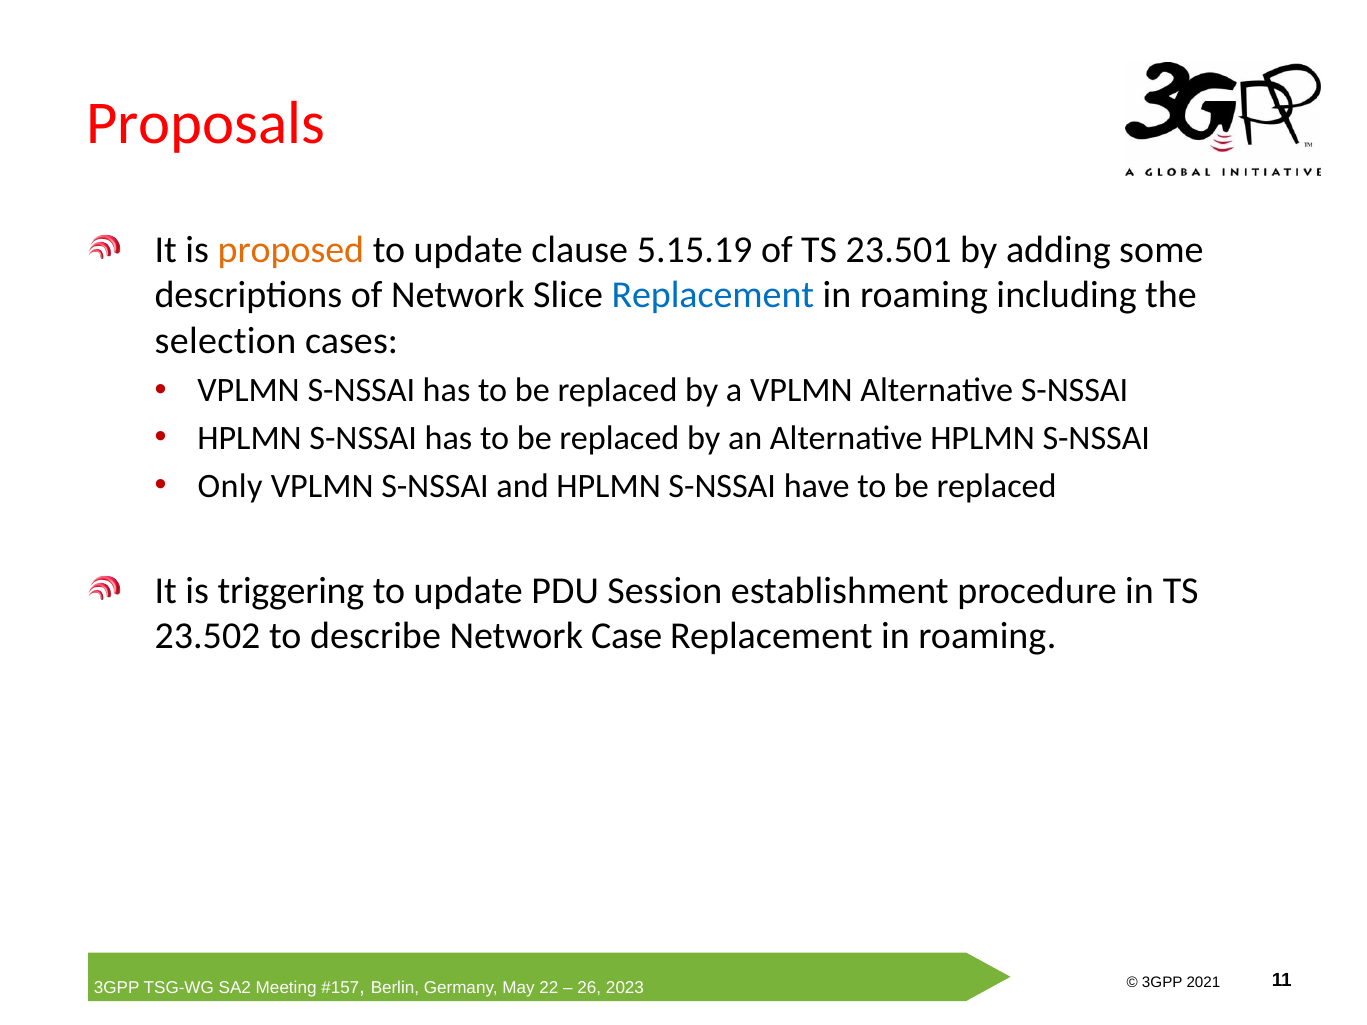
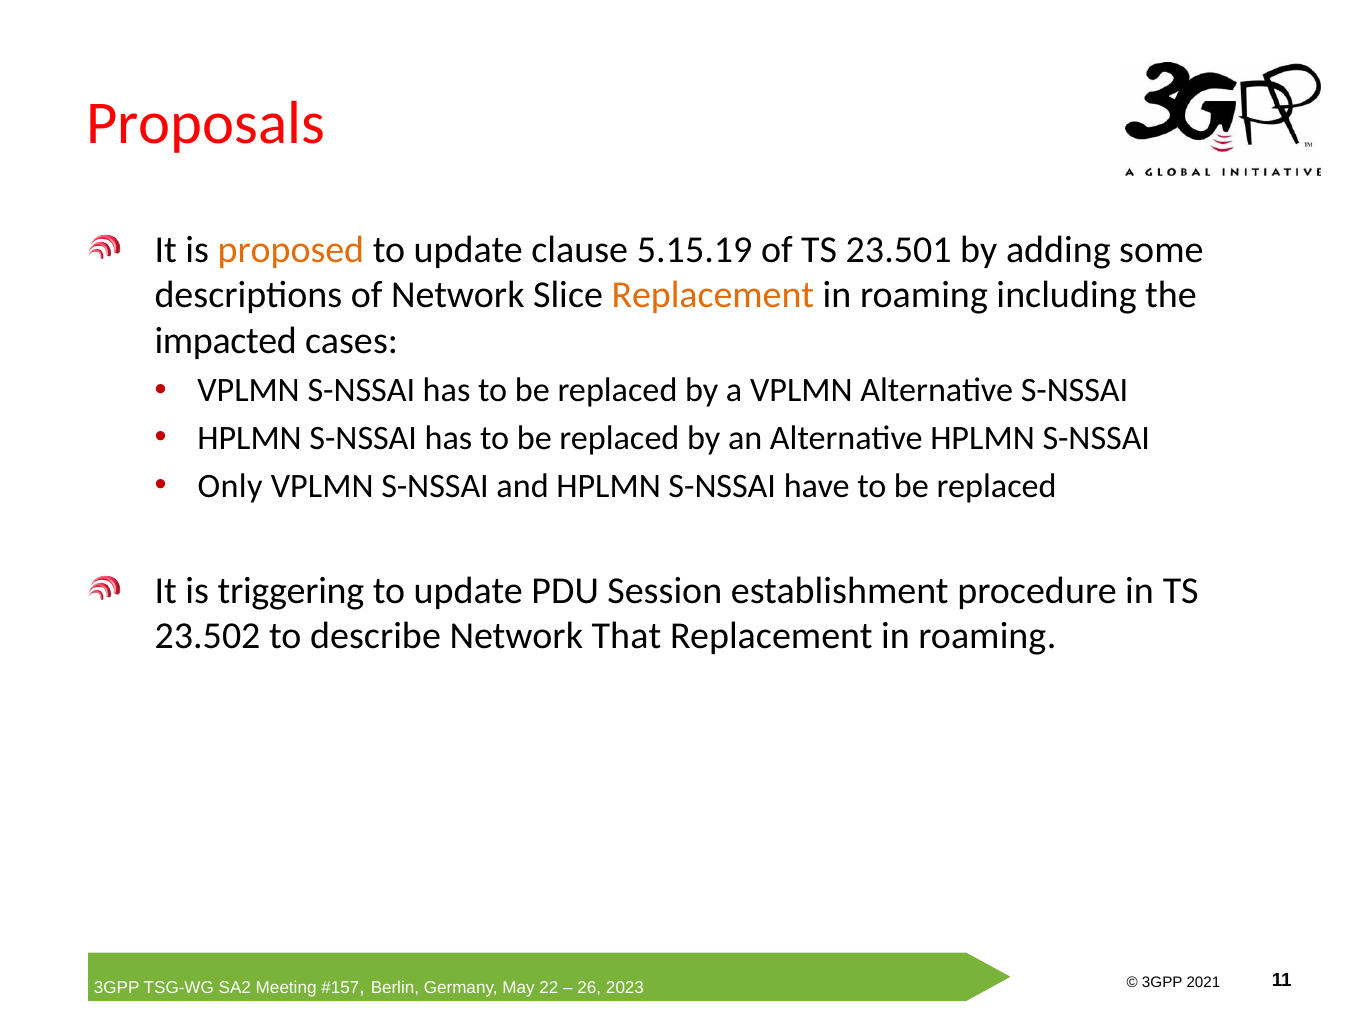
Replacement colour: blue -> orange (713, 295)
selection: selection -> impacted (226, 341)
Case: Case -> That (626, 636)
